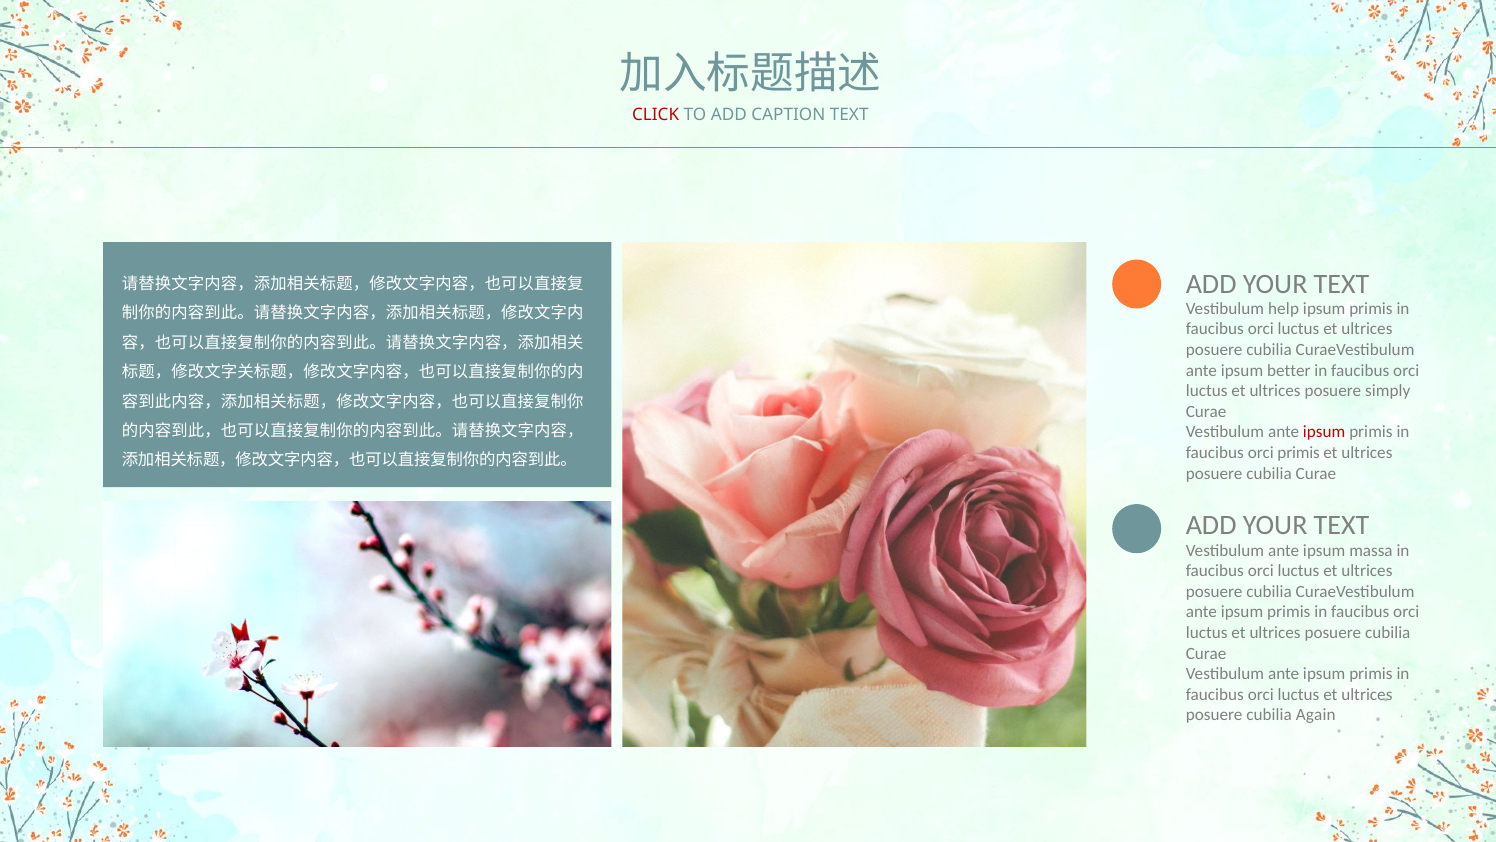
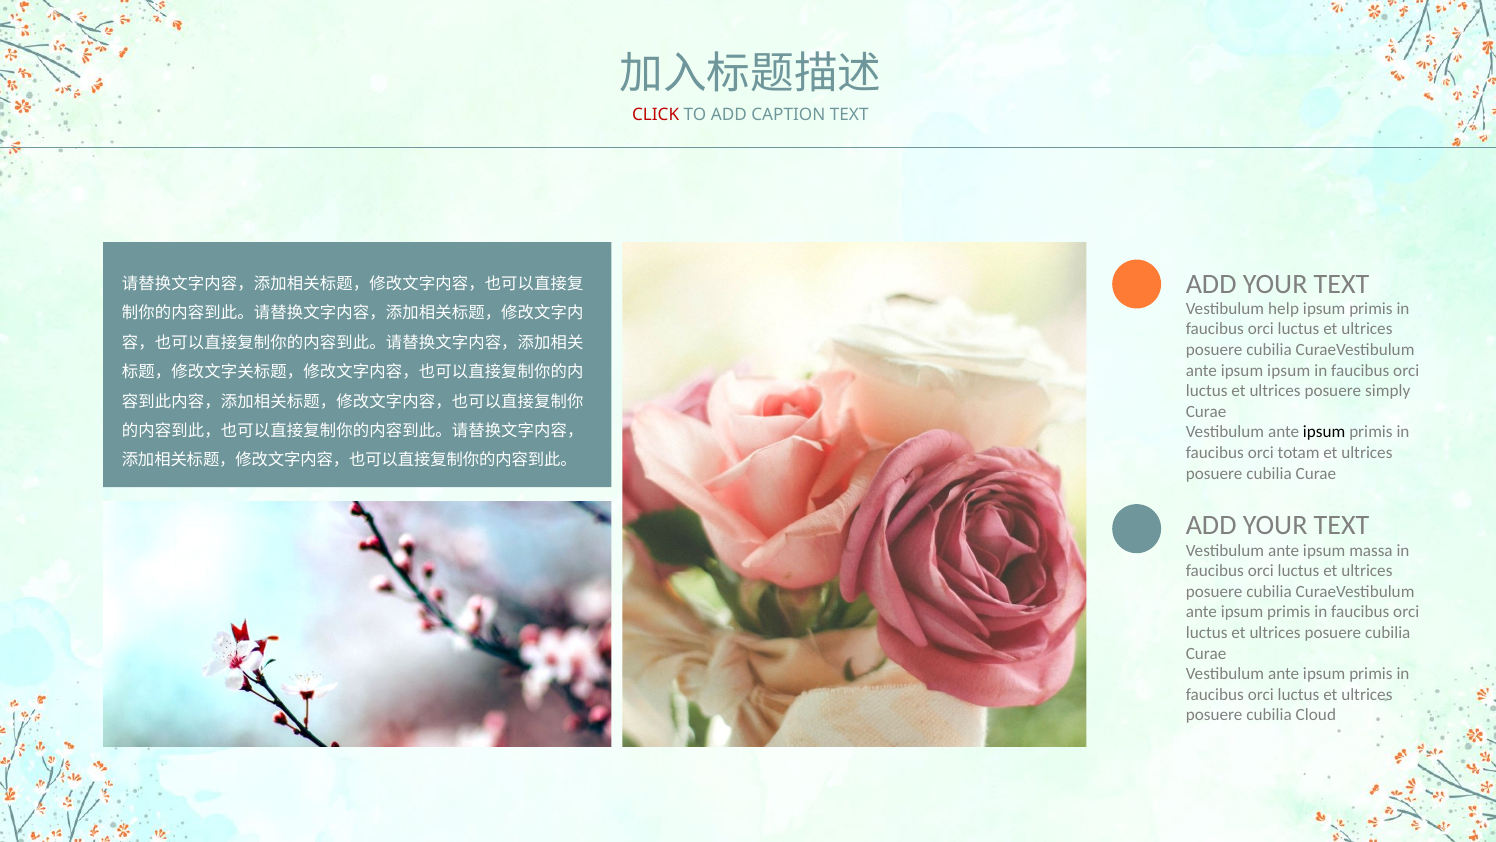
better: better -> ipsum (1289, 370)
ipsum colour: red -> black (1324, 432)
orci primis: primis -> totam (1299, 453)
Again: Again -> Cloud (1316, 715)
